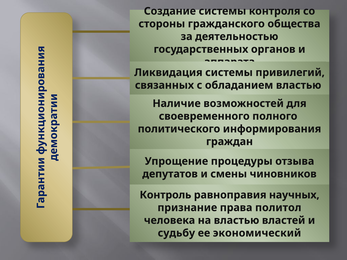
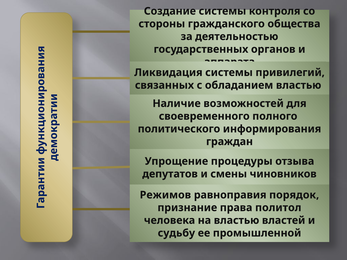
Контроль: Контроль -> Режимов (165, 195)
научных: научных -> порядок (294, 195)
экономический: экономический -> промышленной (257, 233)
